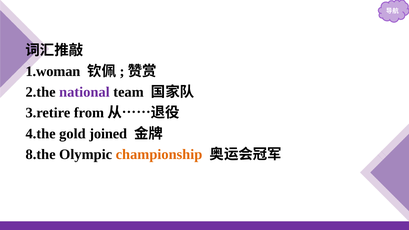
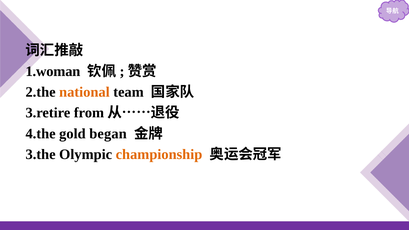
national colour: purple -> orange (84, 92)
joined: joined -> began (108, 134)
8.the: 8.the -> 3.the (41, 154)
